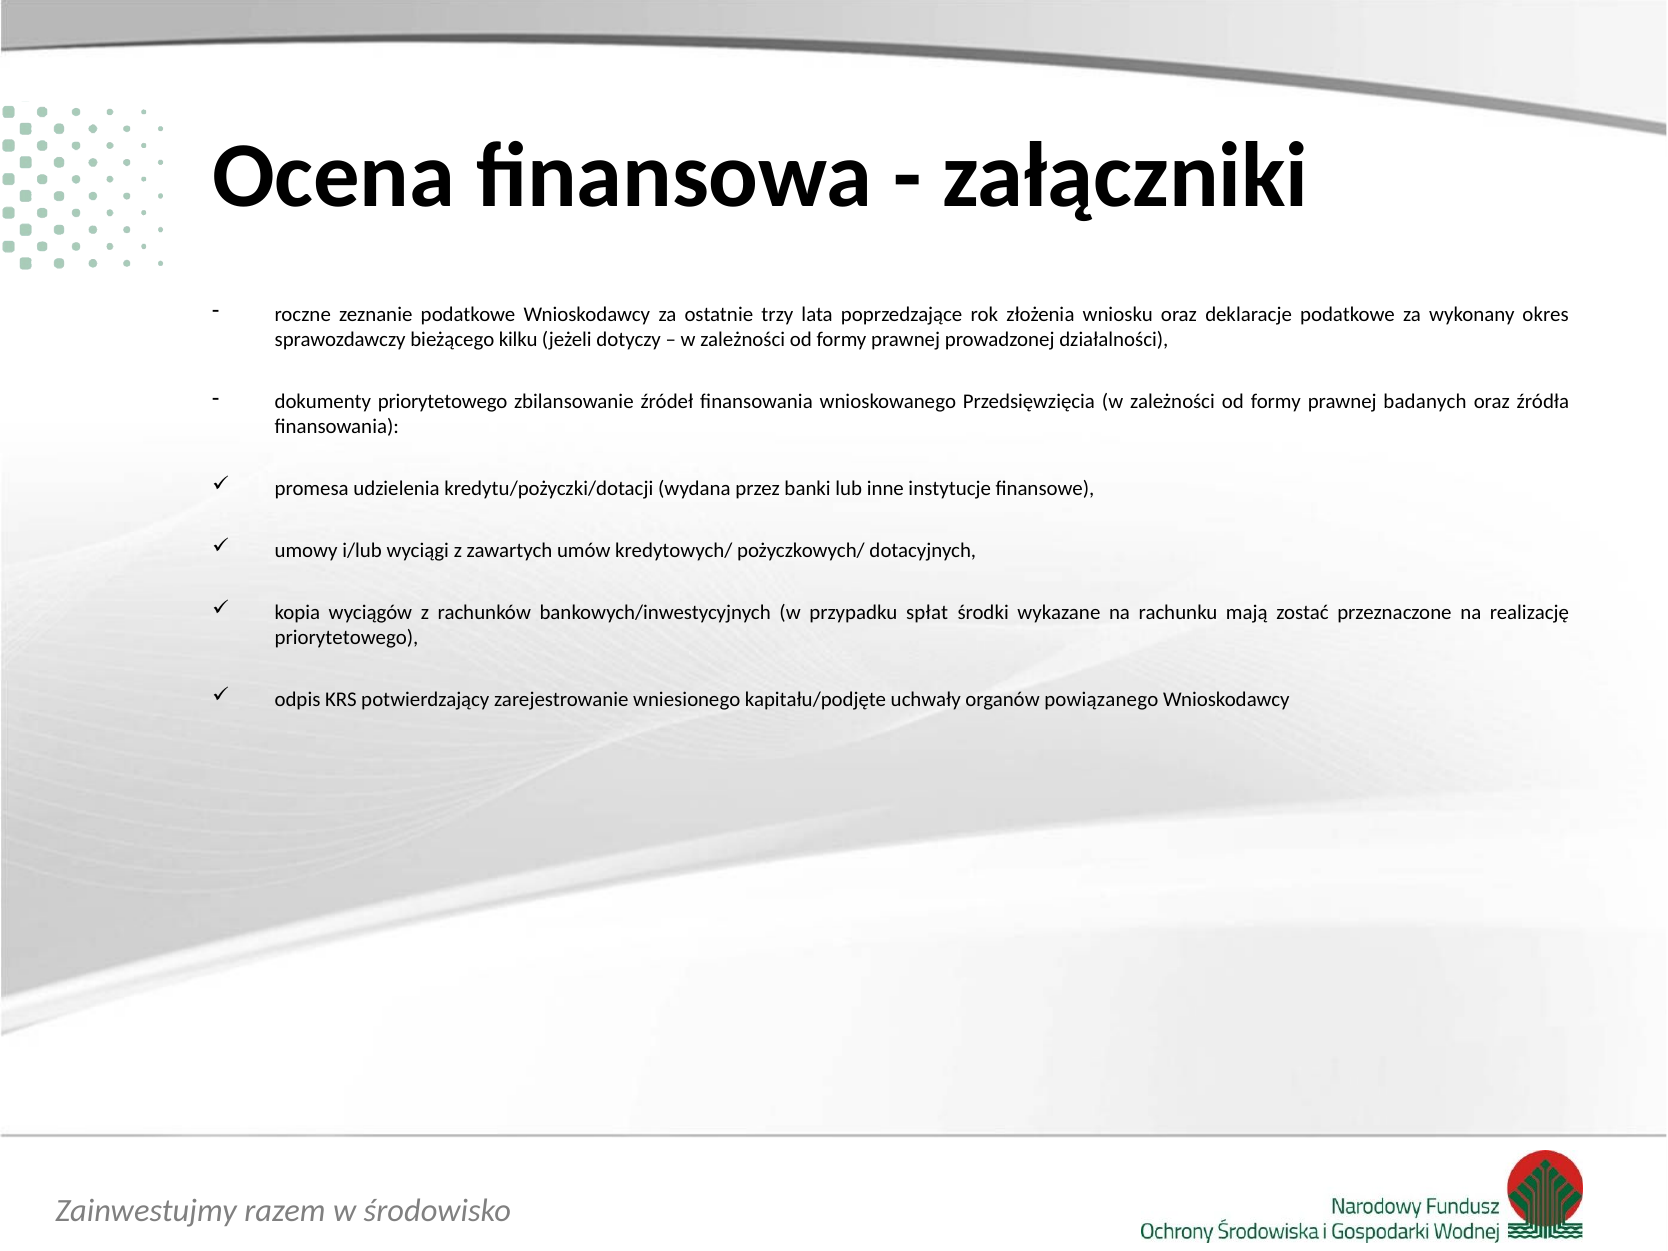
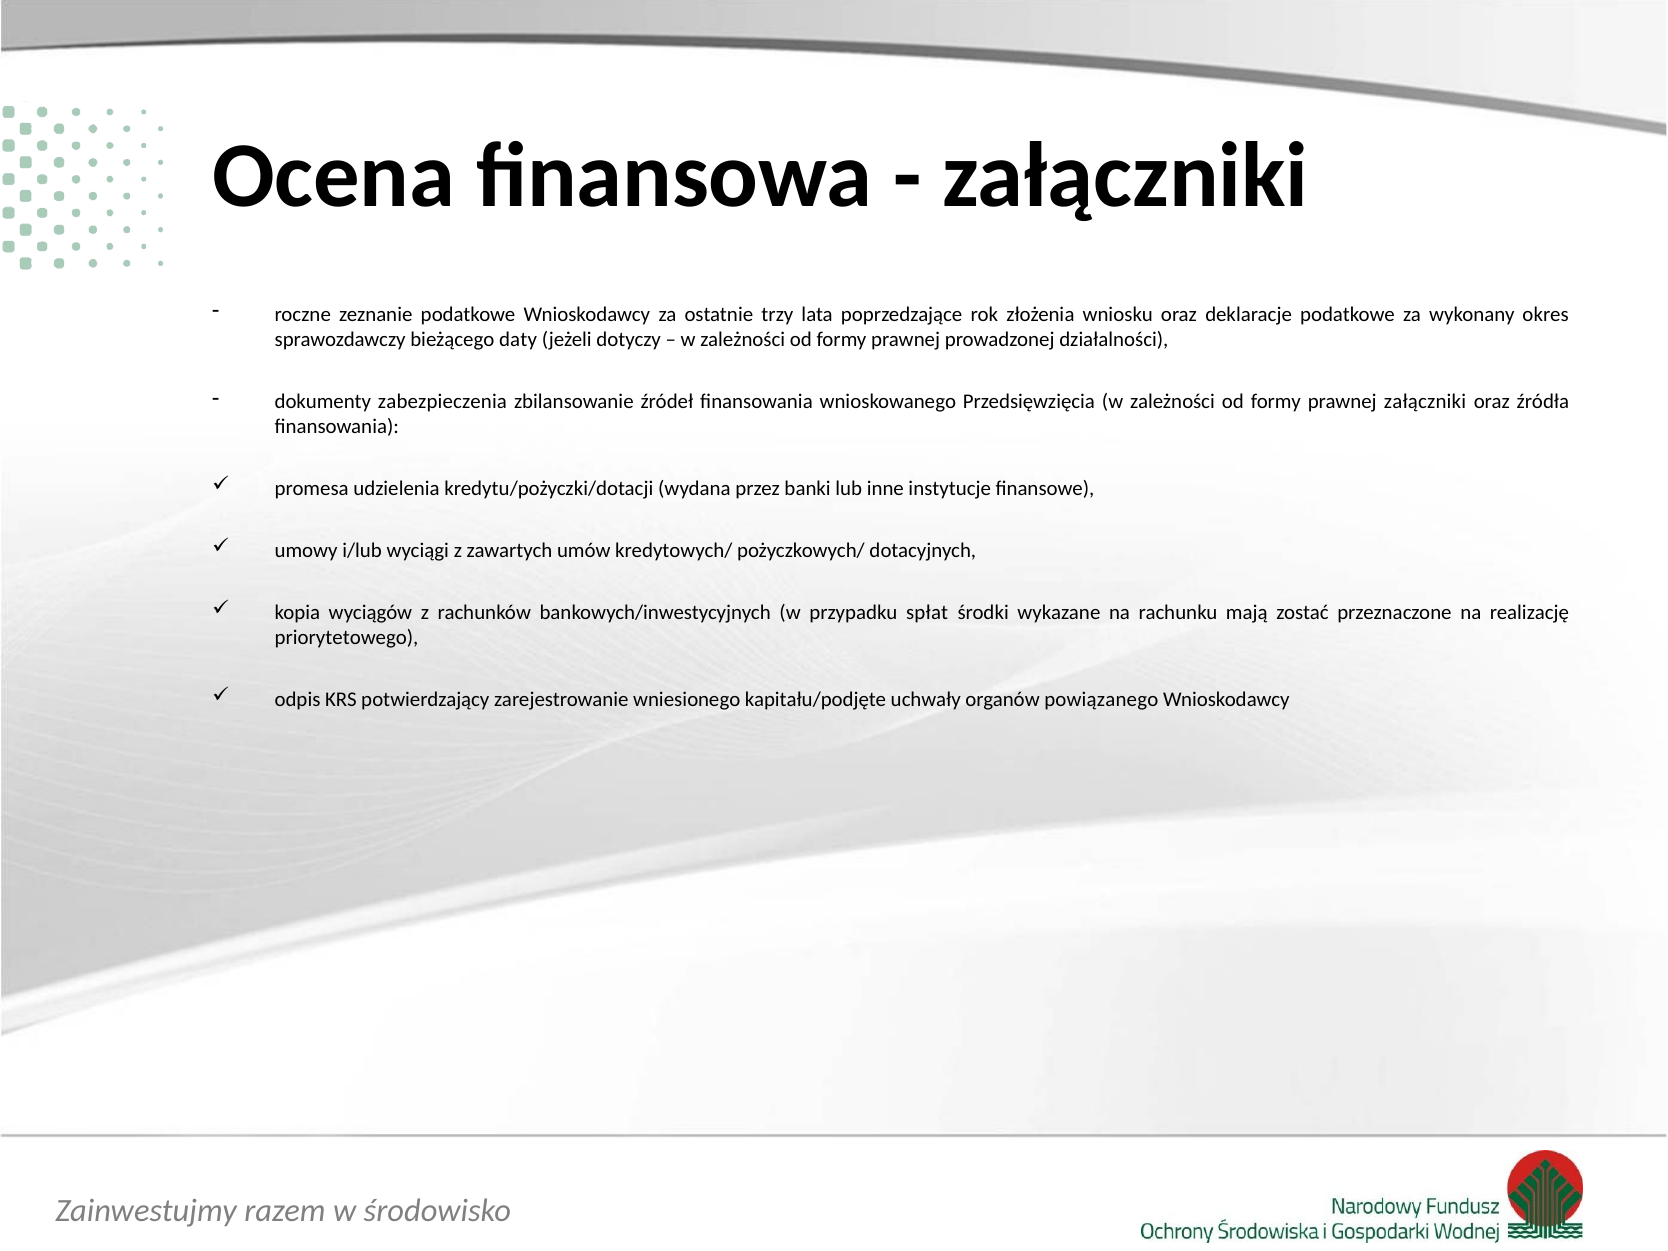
kilku: kilku -> daty (518, 339)
dokumenty priorytetowego: priorytetowego -> zabezpieczenia (442, 401)
prawnej badanych: badanych -> załączniki (1425, 401)
